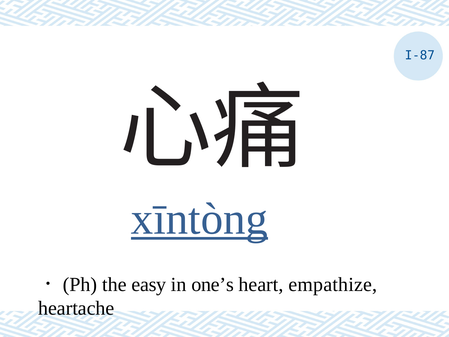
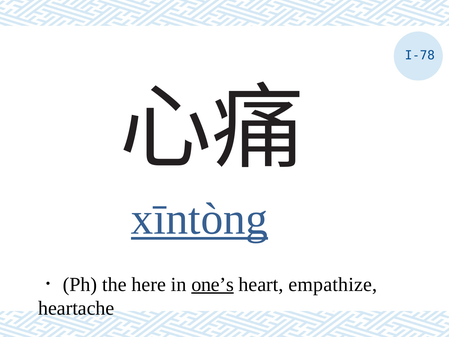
I-87: I-87 -> I-78 (420, 55)
easy: easy -> here (149, 284)
one’s underline: none -> present (213, 284)
